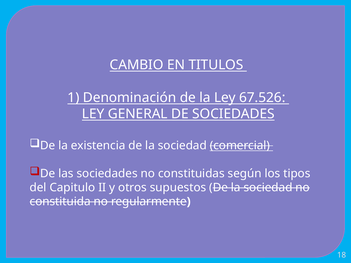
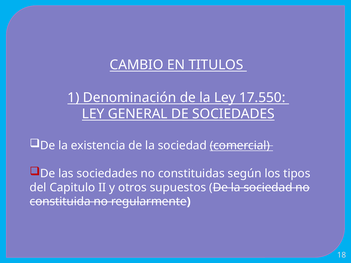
67.526: 67.526 -> 17.550 (262, 98)
